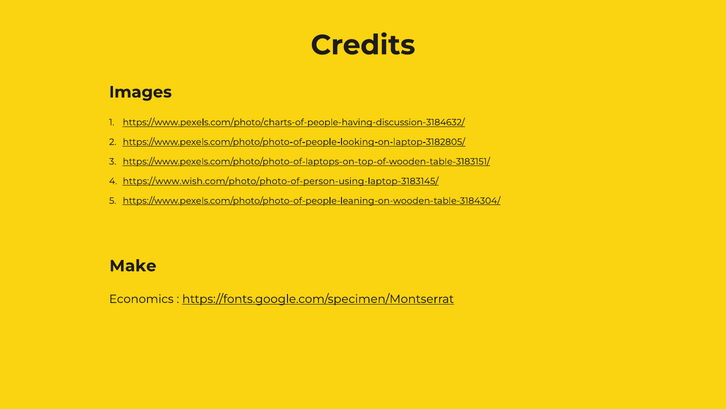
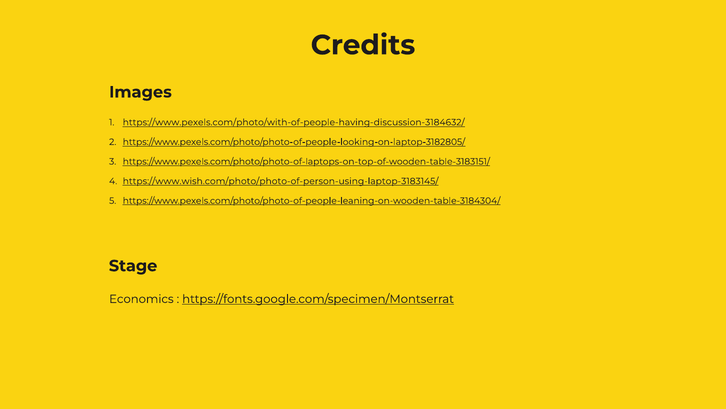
https://www.pexels.com/photo/charts-of-people-having-discussion-3184632/: https://www.pexels.com/photo/charts-of-people-having-discussion-3184632/ -> https://www.pexels.com/photo/with-of-people-having-discussion-3184632/ (294, 122)
Make: Make -> Stage (133, 266)
